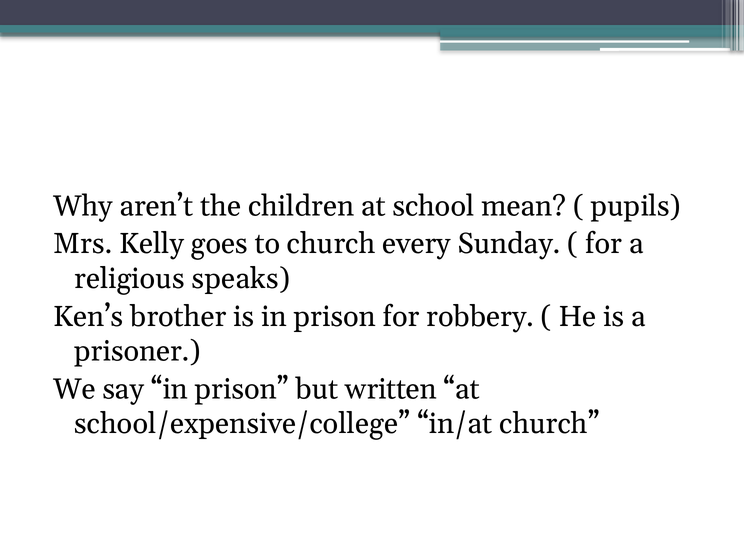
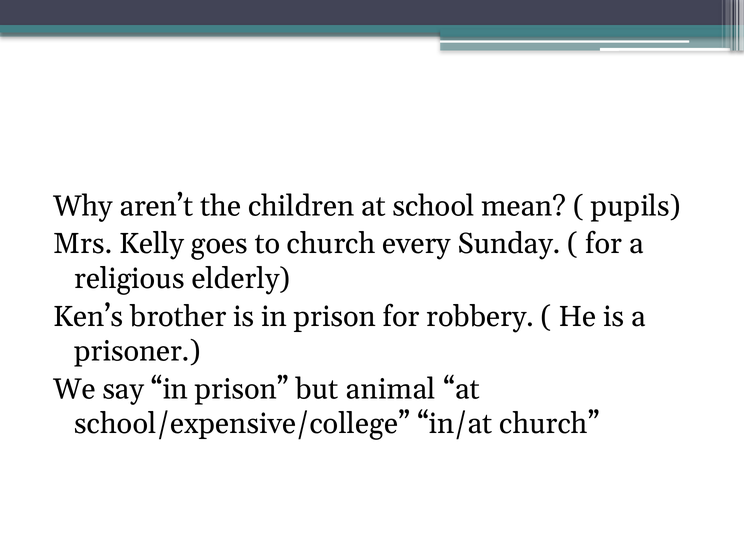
speaks: speaks -> elderly (241, 279)
written: written -> animal (391, 389)
